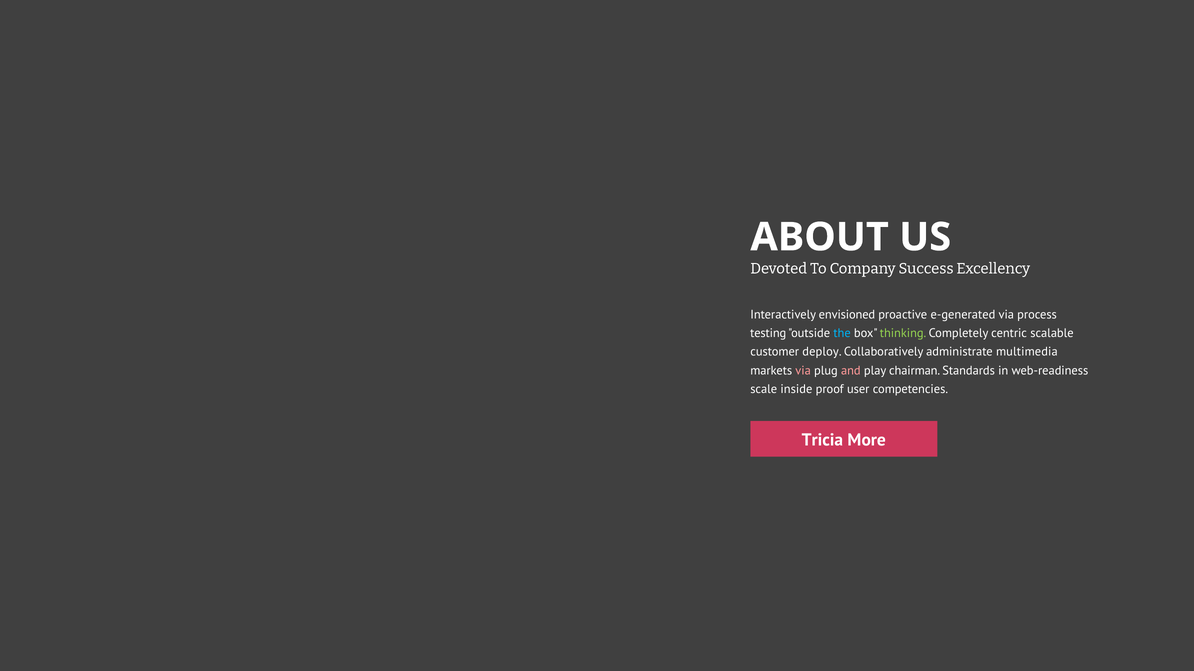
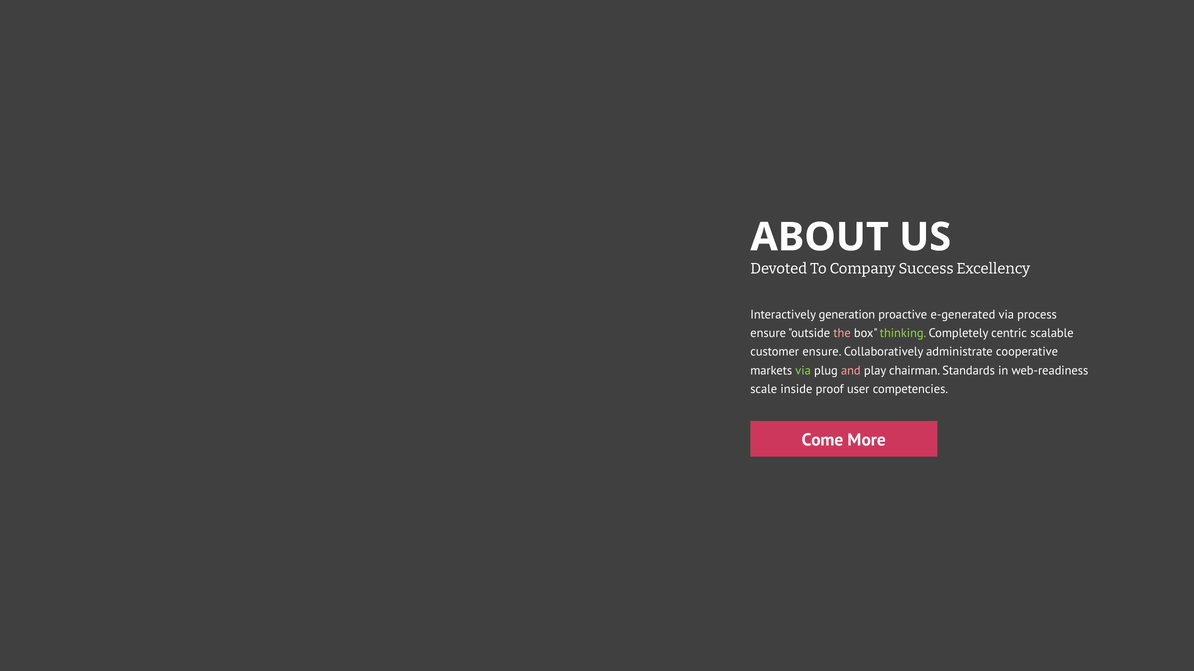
envisioned: envisioned -> generation (847, 315)
testing: testing -> ensure (768, 333)
the colour: light blue -> pink (842, 333)
customer deploy: deploy -> ensure (822, 352)
multimedia: multimedia -> cooperative (1027, 352)
via colour: pink -> light green (803, 371)
Tricia: Tricia -> Come (822, 440)
